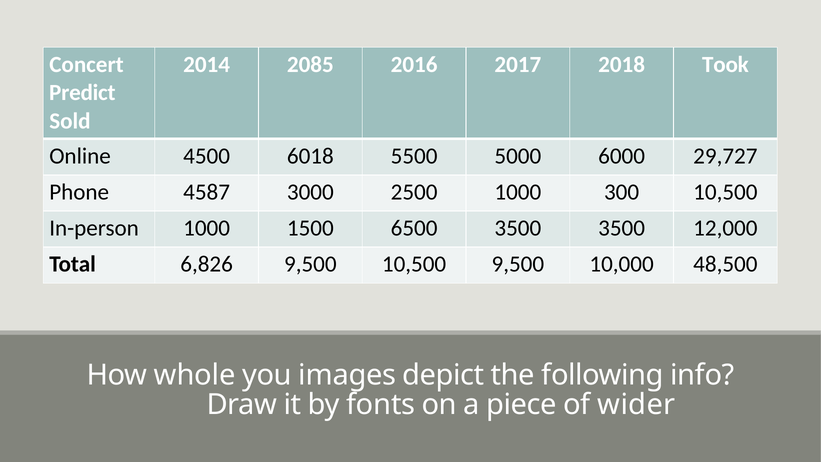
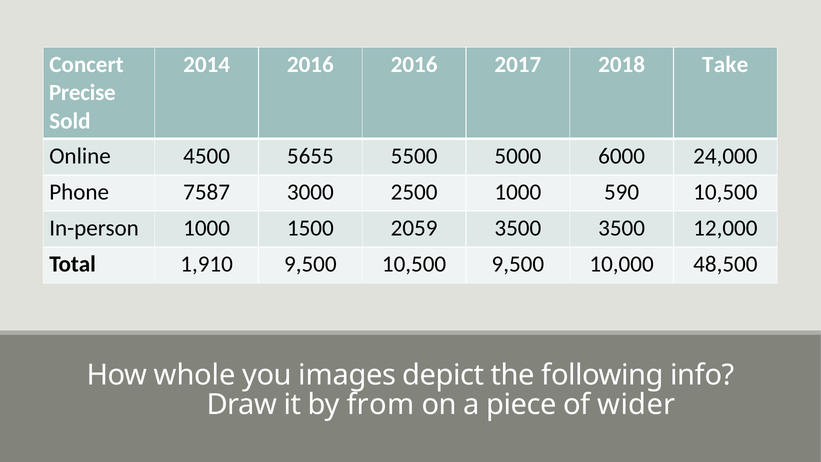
2014 2085: 2085 -> 2016 (310, 65)
Took: Took -> Take (725, 65)
Predict: Predict -> Precise (82, 93)
6018: 6018 -> 5655 (310, 156)
29,727: 29,727 -> 24,000 (725, 156)
4587: 4587 -> 7587 (207, 192)
300: 300 -> 590 (622, 192)
6500: 6500 -> 2059 (414, 228)
6,826: 6,826 -> 1,910 (207, 264)
fonts: fonts -> from (380, 404)
